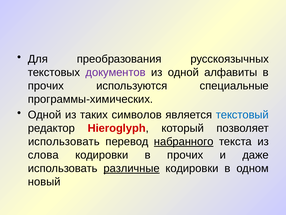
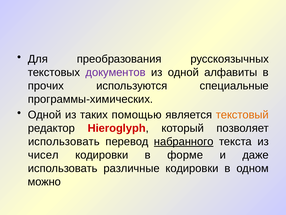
символов: символов -> помощью (137, 115)
текстовый colour: blue -> orange (242, 115)
слова: слова -> чисел (43, 155)
кодировки в прочих: прочих -> форме (185, 155)
различные underline: present -> none (132, 168)
новый: новый -> можно (44, 181)
